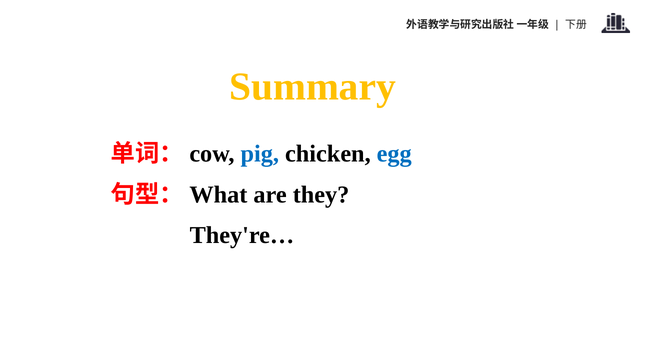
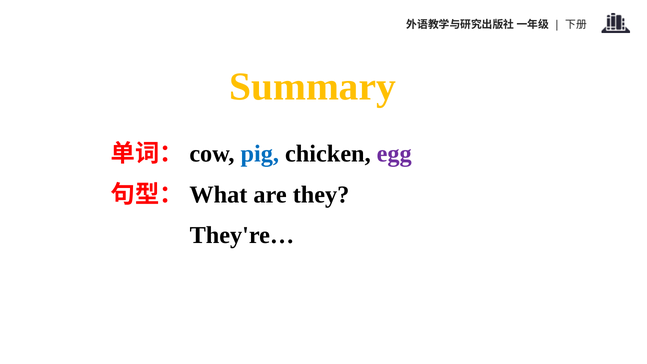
egg colour: blue -> purple (394, 154)
